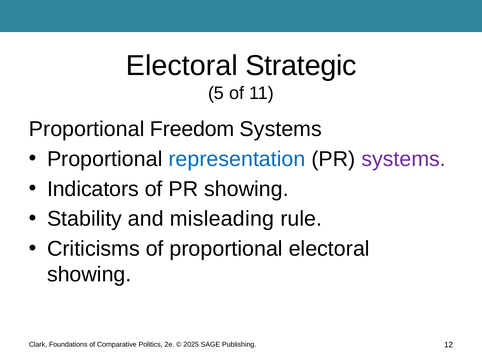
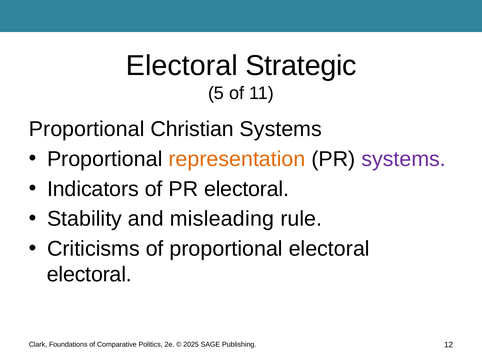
Freedom: Freedom -> Christian (192, 129)
representation colour: blue -> orange (237, 159)
PR showing: showing -> electoral (247, 189)
showing: showing -> electoral (89, 275)
